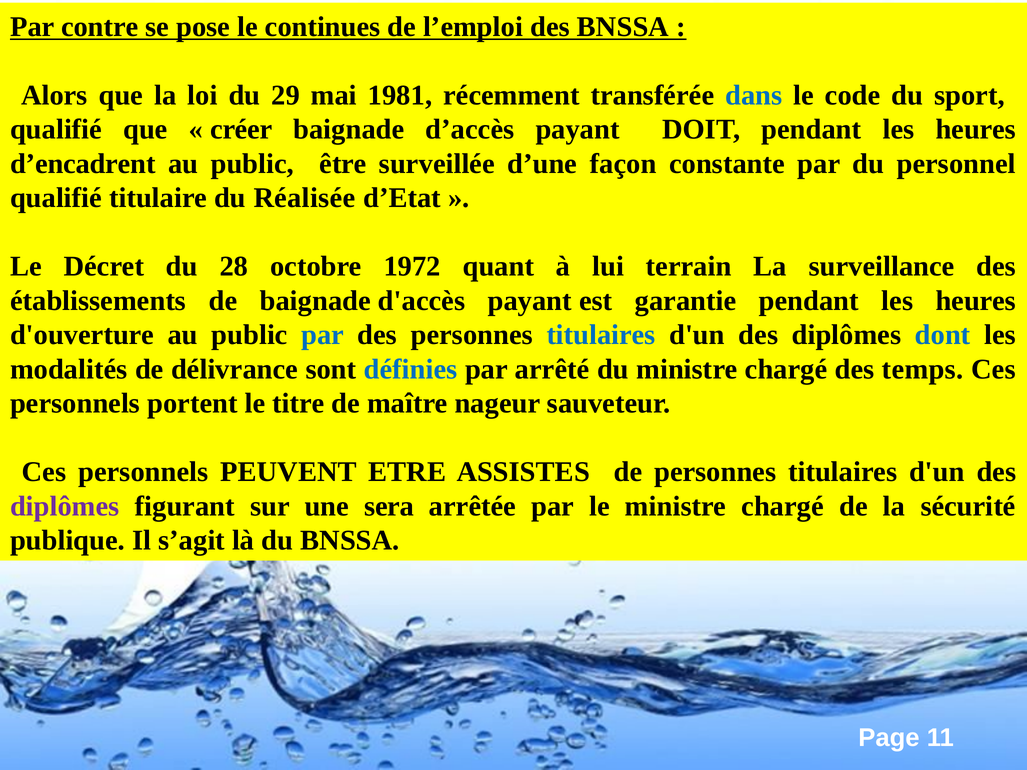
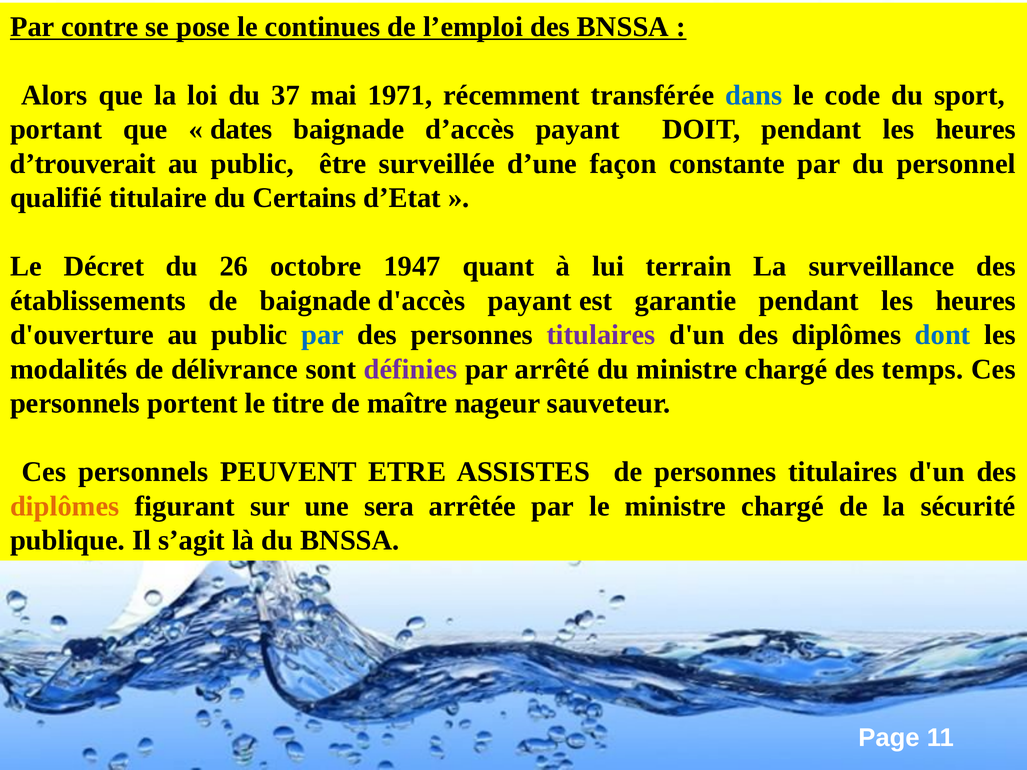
29: 29 -> 37 (286, 95)
1981: 1981 -> 1971 (400, 95)
qualifié: qualifié -> portant (56, 130)
créer: créer -> dates (241, 130)
d’encadrent: d’encadrent -> d’trouverait (83, 164)
Réalisée: Réalisée -> Certains (305, 198)
28: 28 -> 26 (234, 267)
1972: 1972 -> 1947 (412, 267)
titulaires colour: blue -> purple (601, 335)
définies colour: blue -> purple (411, 369)
diplômes colour: purple -> orange (65, 506)
